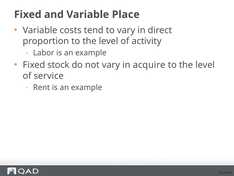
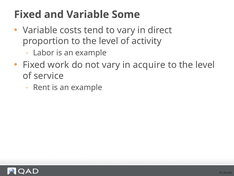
Place: Place -> Some (126, 14)
stock: stock -> work (58, 65)
